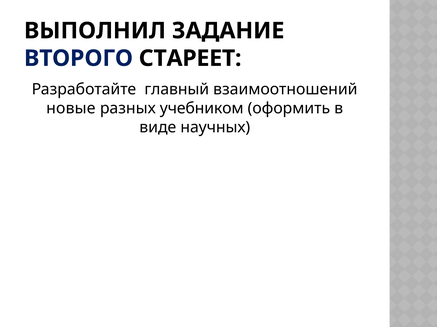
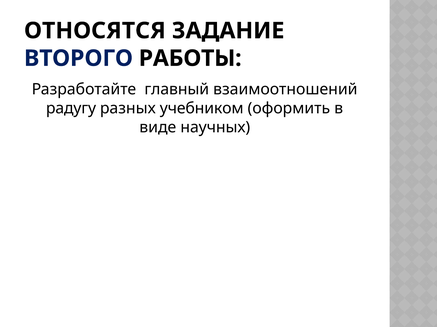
ВЫПОЛНИЛ: ВЫПОЛНИЛ -> ОТНОСЯТСЯ (95, 31)
СТАРЕЕТ: СТАРЕЕТ -> РАБОТЫ (190, 58)
новые: новые -> радугу (71, 109)
